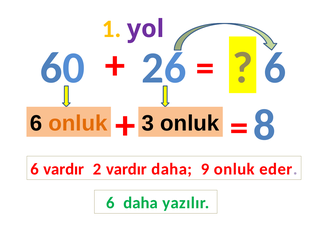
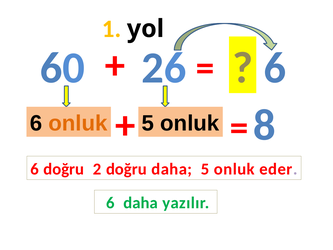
yol colour: purple -> black (146, 29)
3: 3 -> 5 (148, 123)
6 vardır: vardır -> doğru (64, 169)
2 vardır: vardır -> doğru (126, 169)
daha 9: 9 -> 5 (205, 169)
